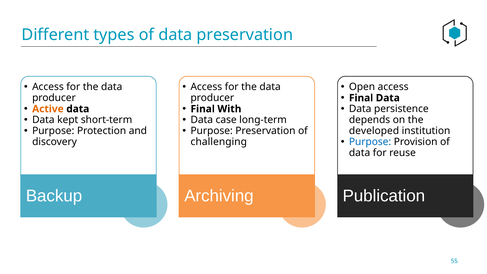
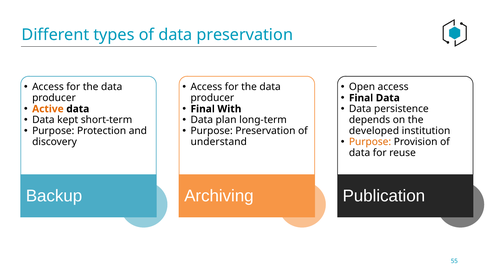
case: case -> plan (226, 120)
Purpose colour: blue -> orange (370, 142)
challenging: challenging -> understand (219, 142)
